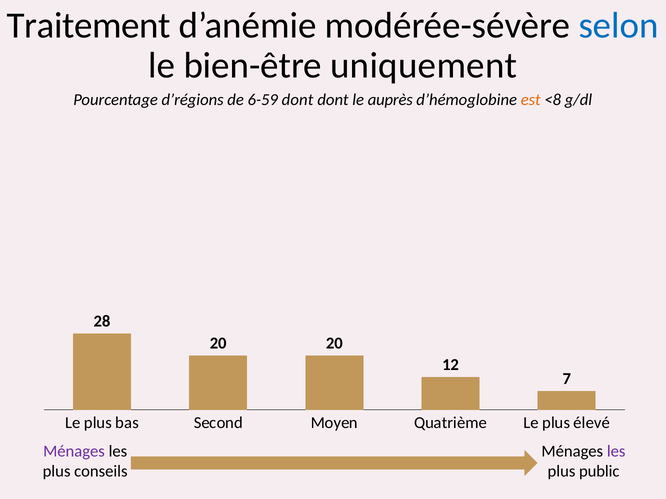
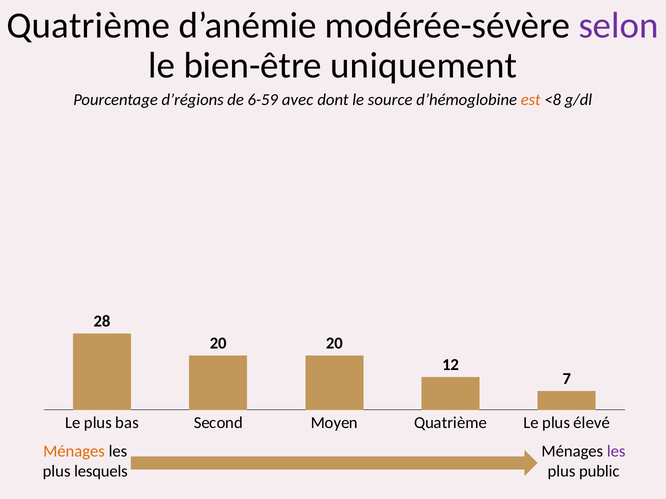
Traitement: Traitement -> Quatrième (88, 26)
selon colour: blue -> purple (619, 26)
6-59 dont: dont -> avec (298, 100)
auprès: auprès -> source (390, 100)
Ménages colour: purple -> orange (74, 452)
conseils: conseils -> lesquels (101, 472)
